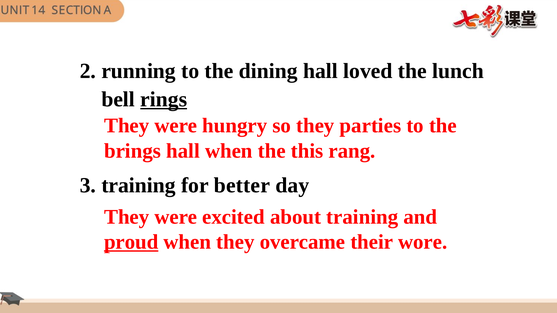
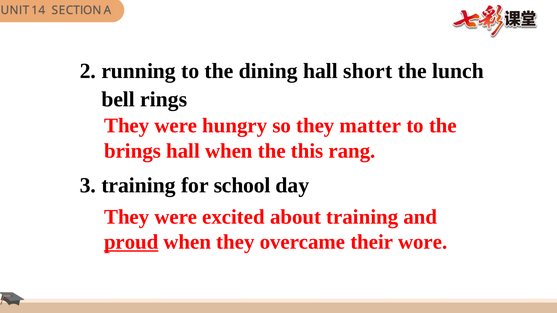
loved: loved -> short (368, 71)
rings underline: present -> none (164, 100)
parties: parties -> matter (370, 126)
better: better -> school (242, 185)
